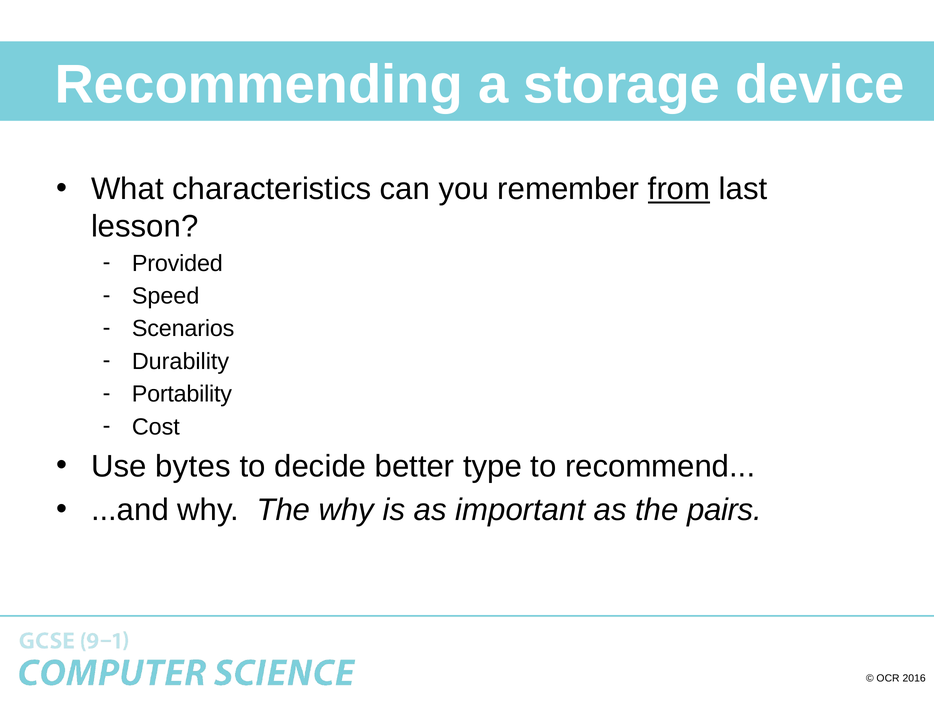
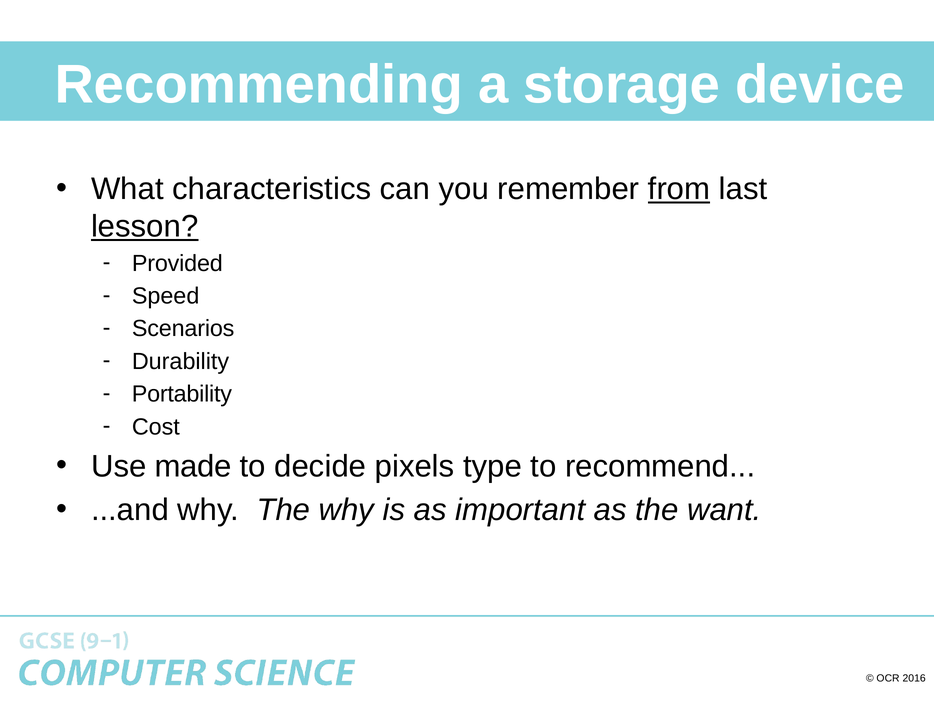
lesson underline: none -> present (145, 226)
bytes: bytes -> made (193, 466)
better: better -> pixels (415, 466)
pairs: pairs -> want (724, 510)
